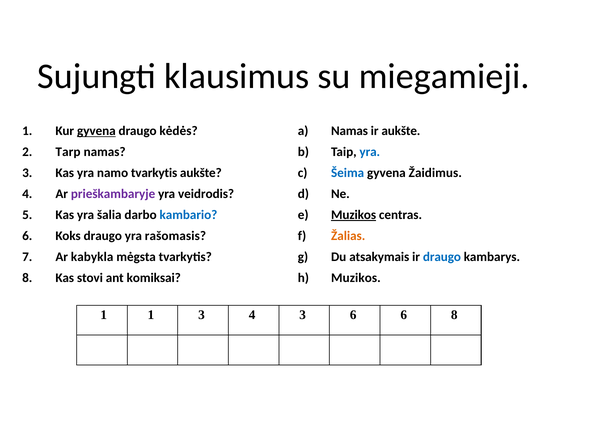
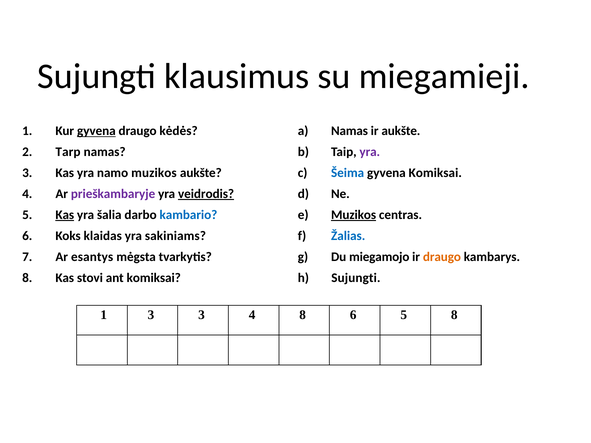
yra colour: blue -> purple (370, 152)
namo tvarkytis: tvarkytis -> muzikos (154, 173)
gyvena Žaidimus: Žaidimus -> Komiksai (435, 173)
veidrodis underline: none -> present (206, 194)
Kas underline: none -> present (65, 215)
Koks draugo: draugo -> klaidas (103, 236)
rašomasis: rašomasis -> sakiniams (175, 236)
Žalias colour: orange -> blue (348, 236)
kabykla: kabykla -> esantys (92, 257)
atsakymais: atsakymais -> miegamojo (379, 257)
draugo colour: blue -> orange (442, 257)
Muzikos: Muzikos -> Sujungti (356, 278)
1 1: 1 -> 3 (151, 315)
4 3: 3 -> 8 (303, 315)
6 6: 6 -> 5 (404, 315)
